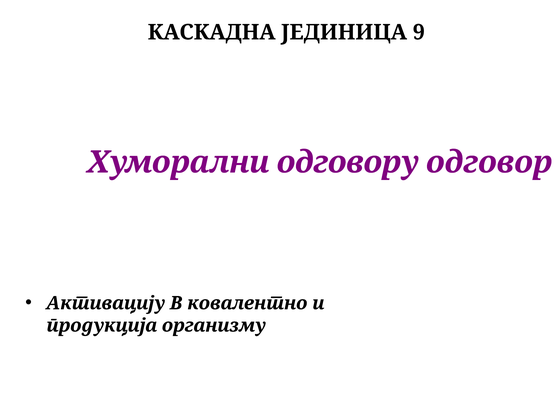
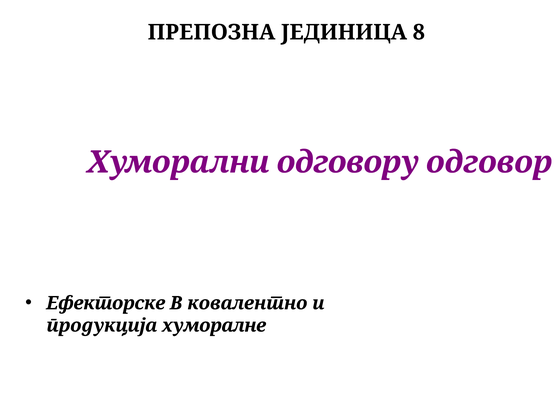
КАСКАДНА: КАСКАДНА -> ПРЕПОЗНА (212, 32)
9: 9 -> 8 (419, 32)
Активацију: Активацију -> Ефекторске (106, 304)
организму: организму -> хуморалне (214, 326)
